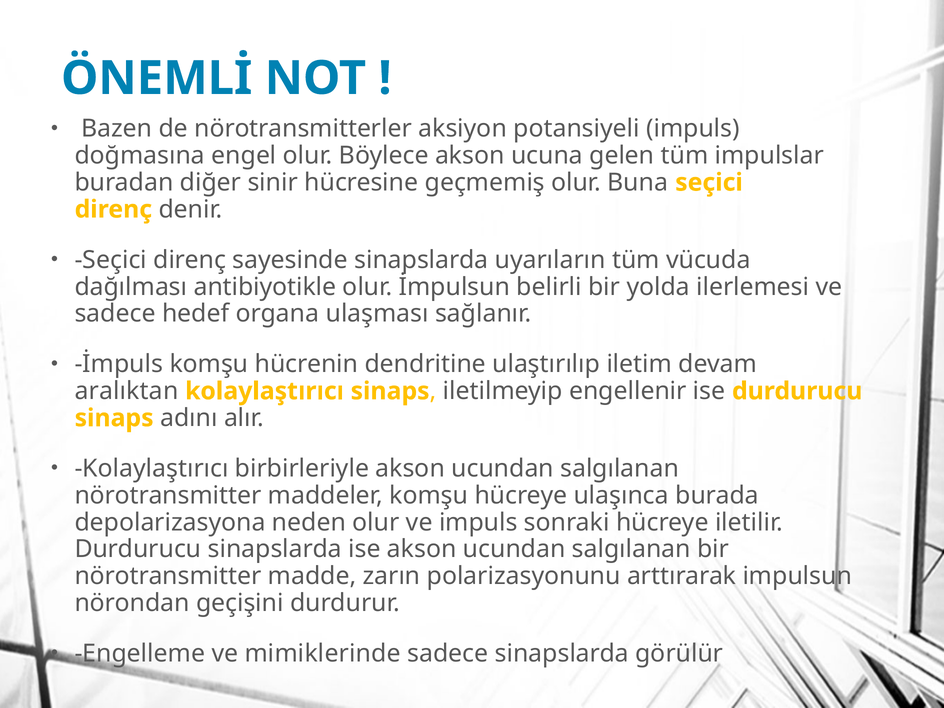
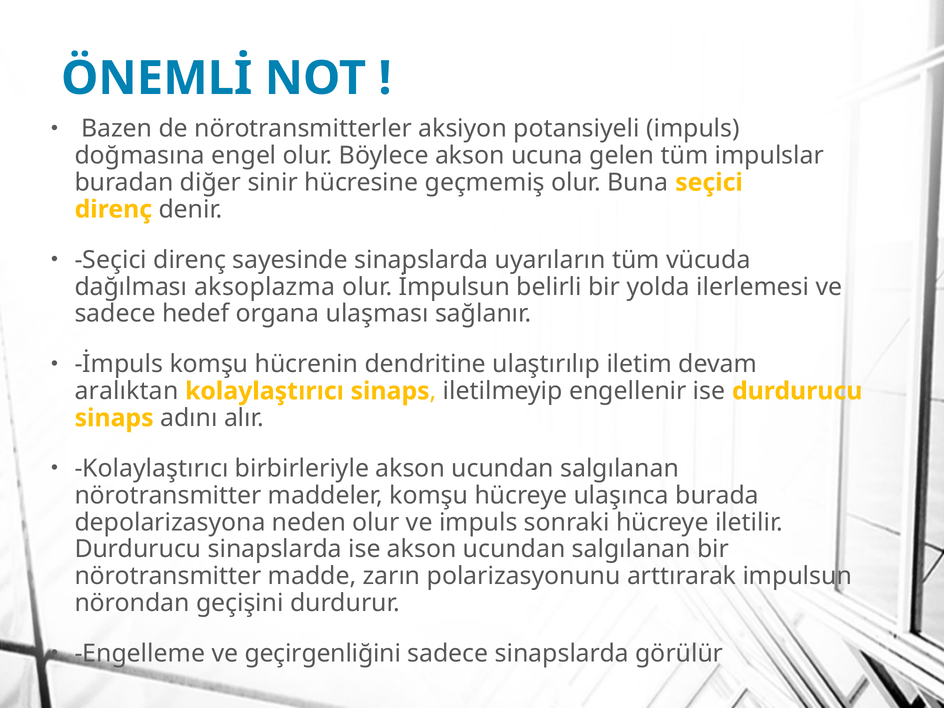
antibiyotikle: antibiyotikle -> aksoplazma (265, 287)
mimiklerinde: mimiklerinde -> geçirgenliğini (323, 654)
